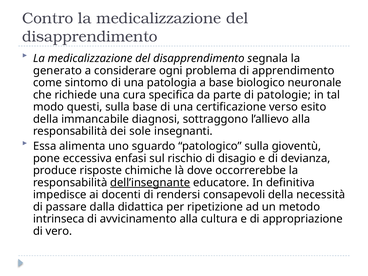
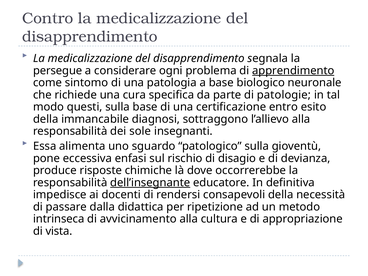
generato: generato -> persegue (58, 71)
apprendimento underline: none -> present (293, 71)
verso: verso -> entro (283, 107)
vero: vero -> vista (59, 231)
